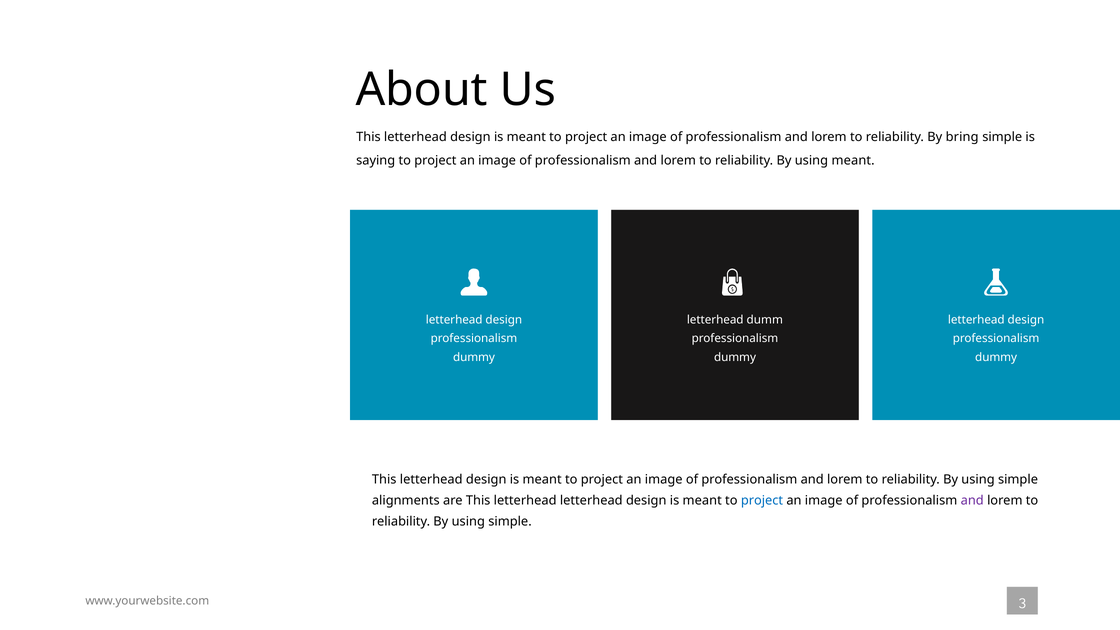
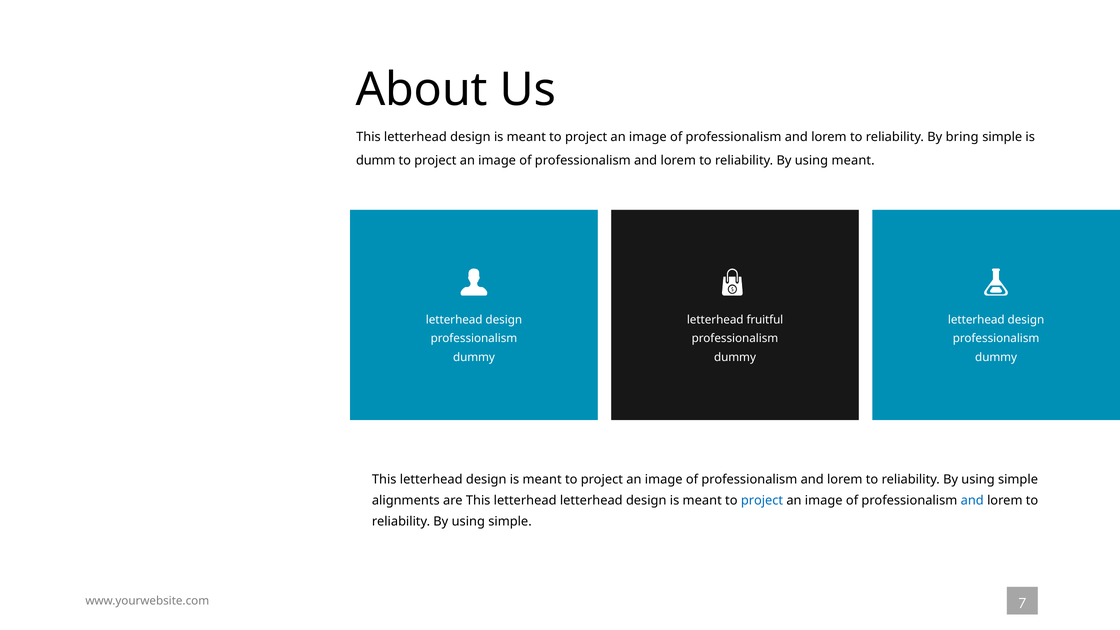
saying: saying -> dumm (376, 160)
dumm: dumm -> fruitful (765, 320)
and colour: purple -> blue (972, 501)
3: 3 -> 7 (1022, 602)
